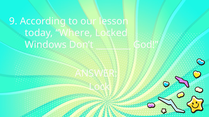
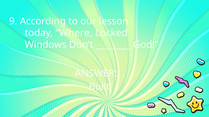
Lock: Lock -> Built (99, 87)
